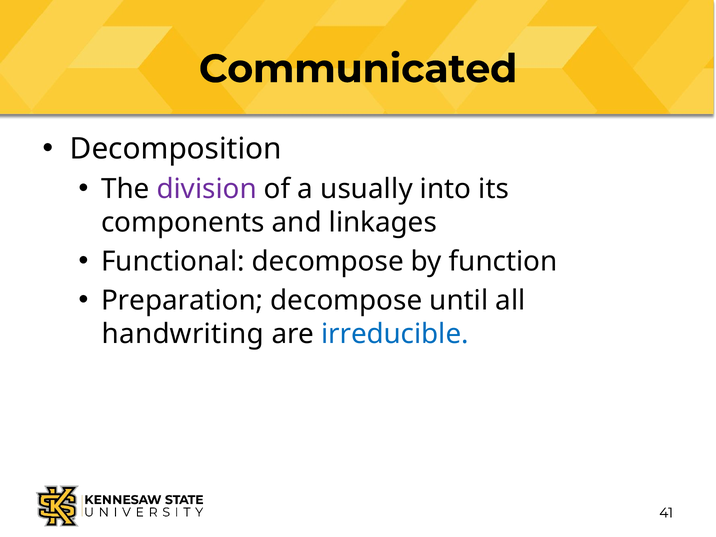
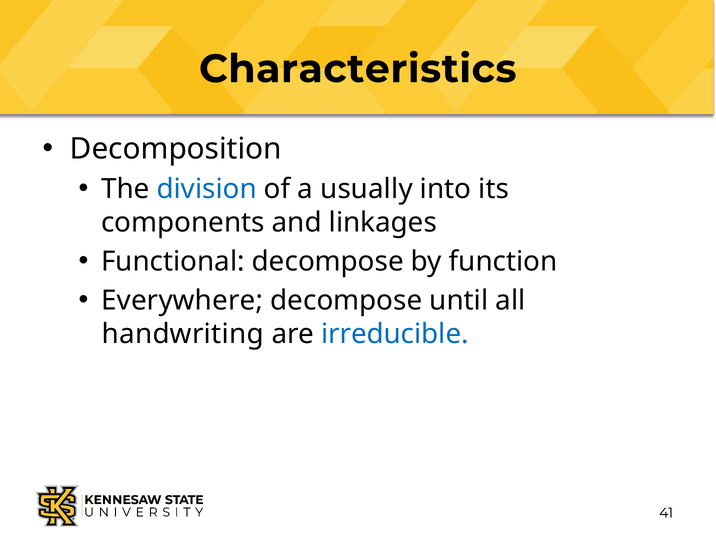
Communicated: Communicated -> Characteristics (358, 69)
division colour: purple -> blue (207, 189)
Preparation: Preparation -> Everywhere (182, 300)
